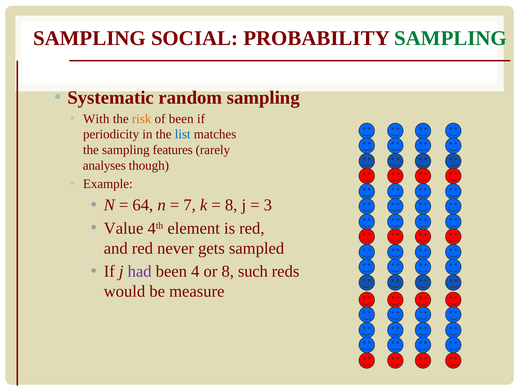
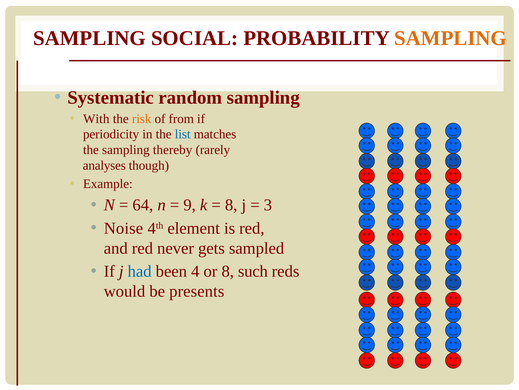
SAMPLING colour: green -> orange (451, 38)
of been: been -> from (181, 119)
features: features -> thereby (173, 150)
7: 7 -> 9 (190, 205)
Value: Value -> Noise (123, 228)
had colour: purple -> blue (140, 271)
measure: measure -> presents (197, 291)
